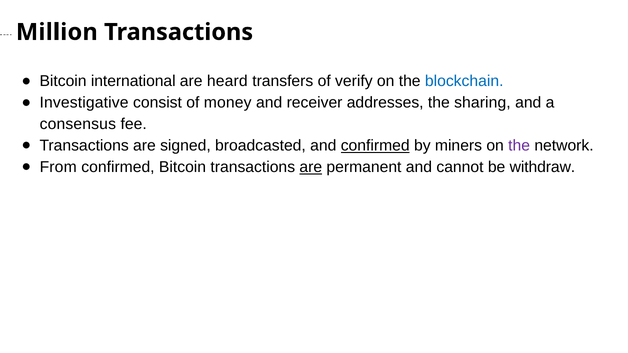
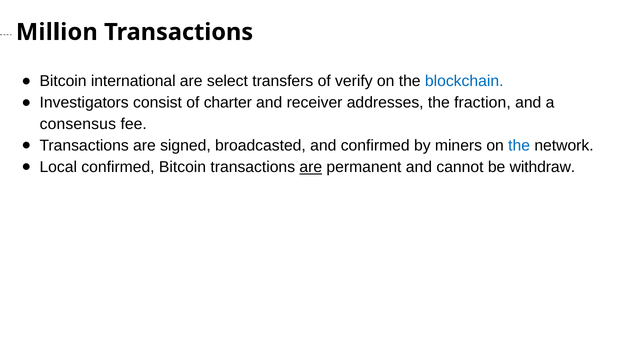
heard: heard -> select (227, 81)
Investigative: Investigative -> Investigators (84, 103)
money: money -> charter (228, 103)
sharing: sharing -> fraction (482, 103)
confirmed underline: present -> none (375, 146)
the colour: purple -> blue (519, 146)
From: From -> Local (58, 167)
